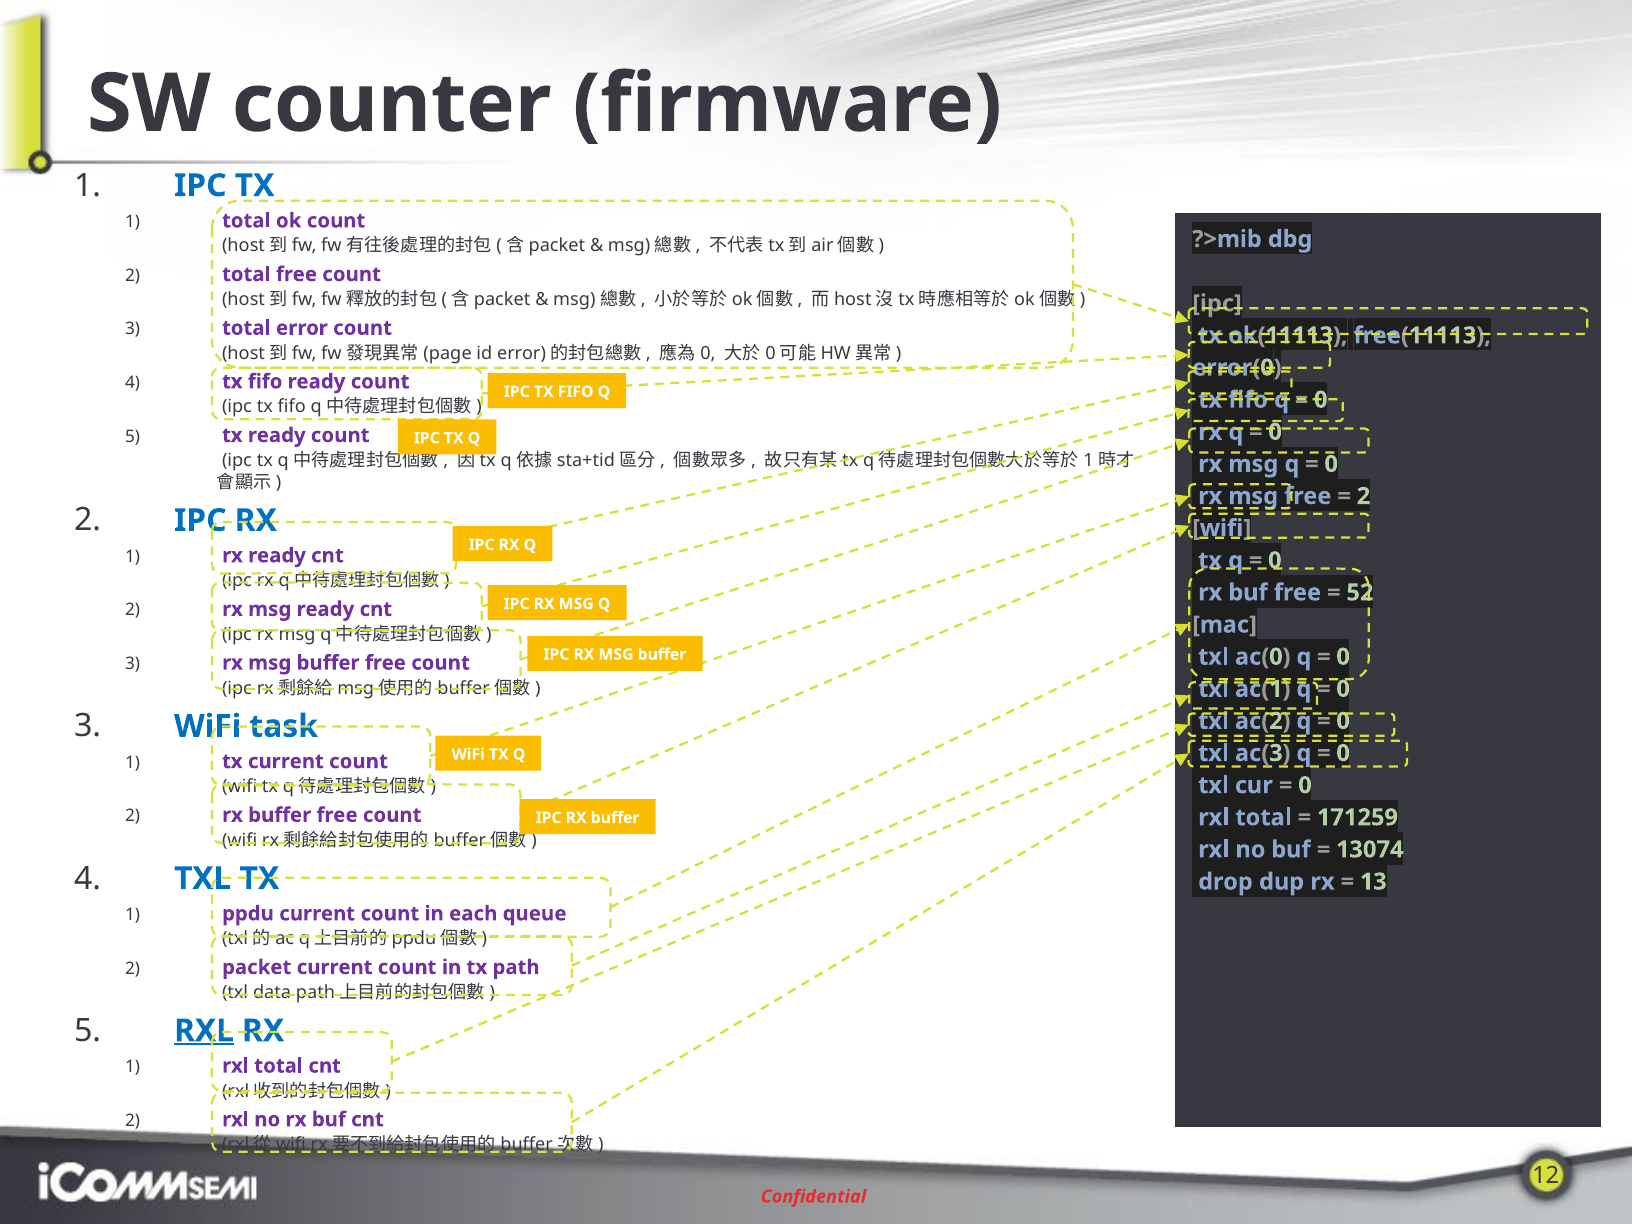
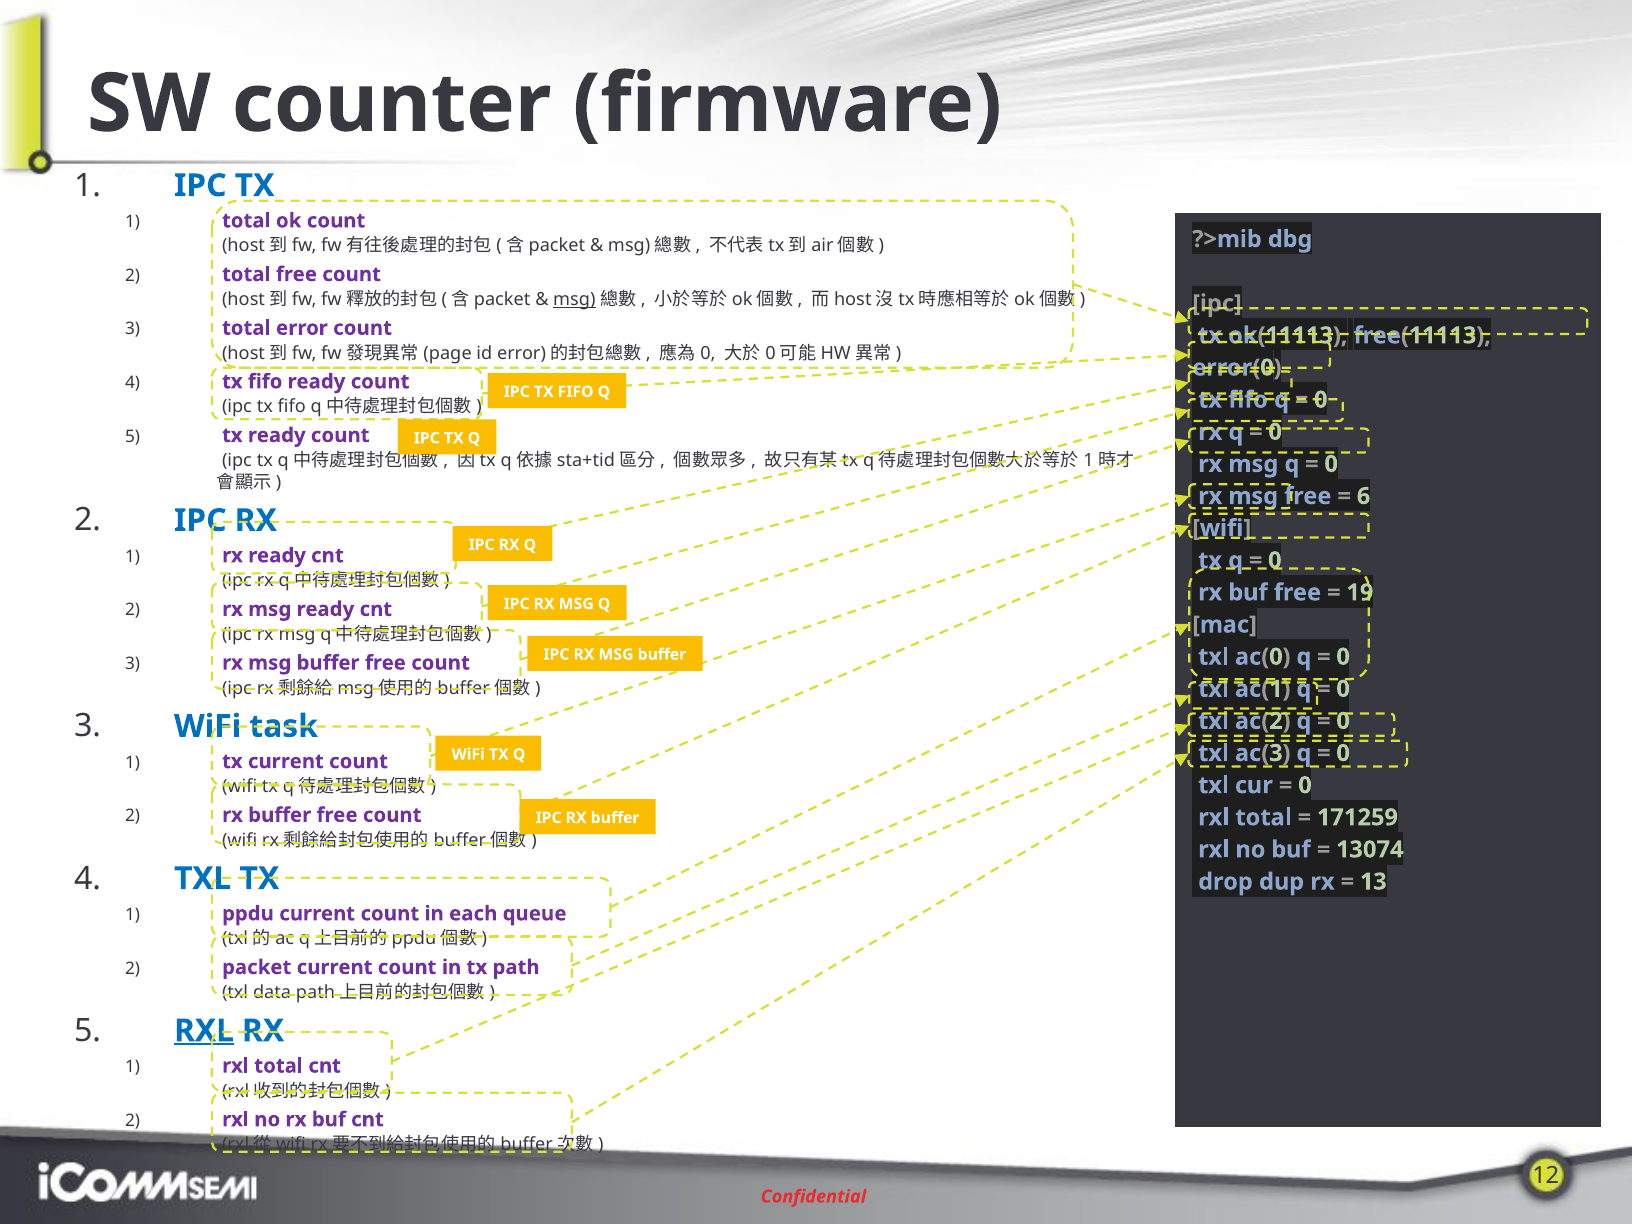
msg underline: none -> present (574, 300)
2: 2 -> 6 (1364, 496)
52: 52 -> 19 (1360, 593)
